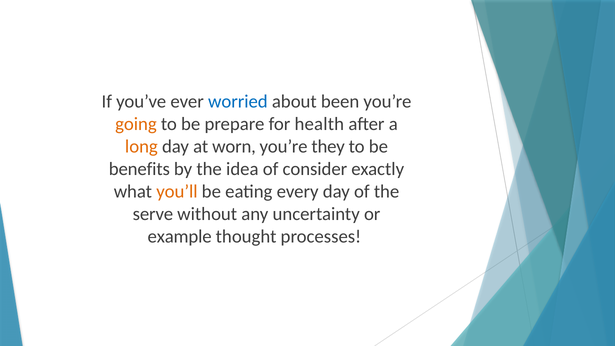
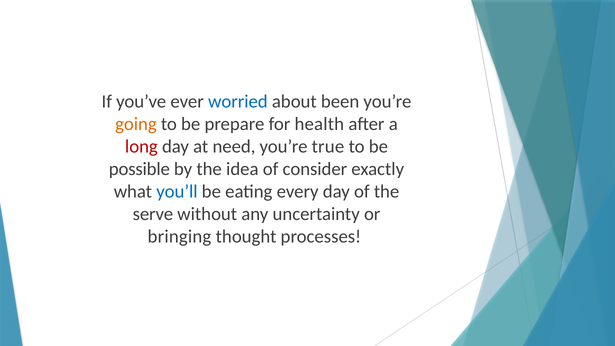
long colour: orange -> red (141, 146)
worn: worn -> need (234, 146)
they: they -> true (328, 146)
benefits: benefits -> possible (139, 169)
you’ll colour: orange -> blue (177, 191)
example: example -> bringing (179, 237)
